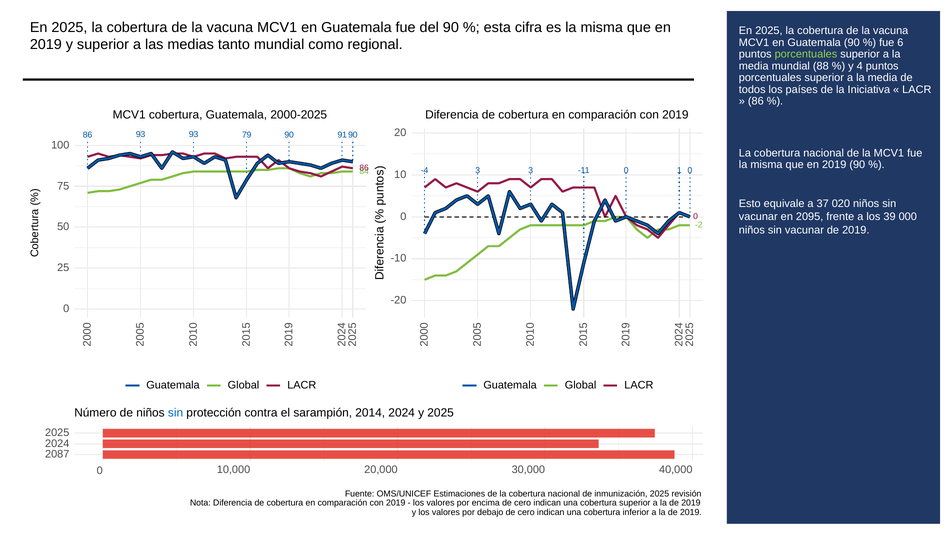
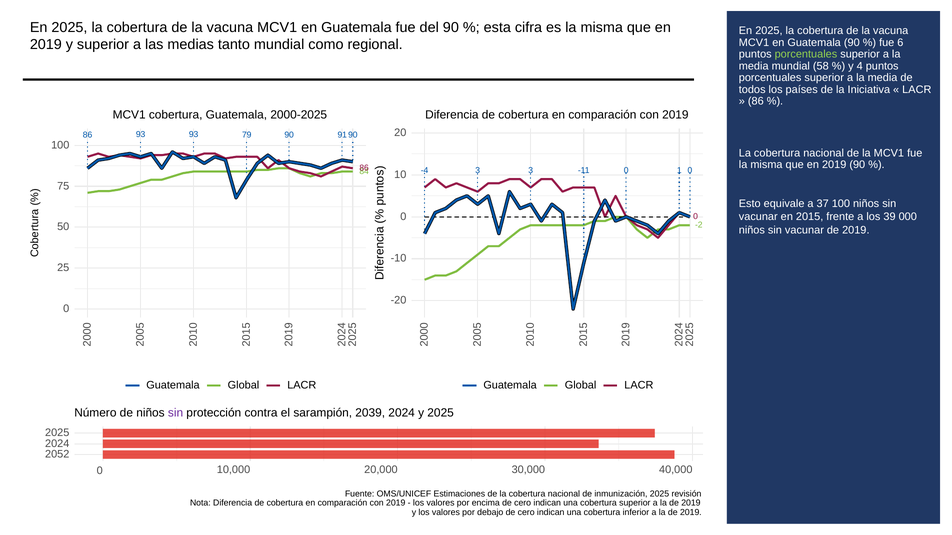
88: 88 -> 58 (821, 66)
37 020: 020 -> 100 (841, 204)
2095: 2095 -> 2015 (810, 217)
sin colour: blue -> purple (176, 413)
2014: 2014 -> 2039 (370, 413)
2087: 2087 -> 2052 (57, 455)
